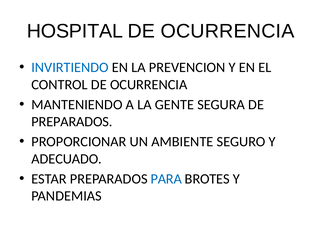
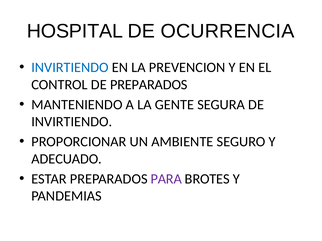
CONTROL DE OCURRENCIA: OCURRENCIA -> PREPARADOS (149, 85)
PREPARADOS: PREPARADOS -> INVIRTIENDO (72, 122)
PARA colour: blue -> purple (166, 179)
